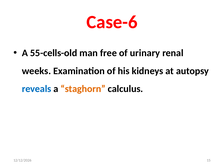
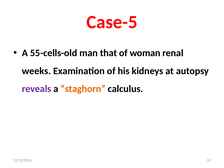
Case-6: Case-6 -> Case-5 (112, 22)
free: free -> that (109, 53)
urinary: urinary -> woman (145, 53)
reveals colour: blue -> purple (37, 89)
